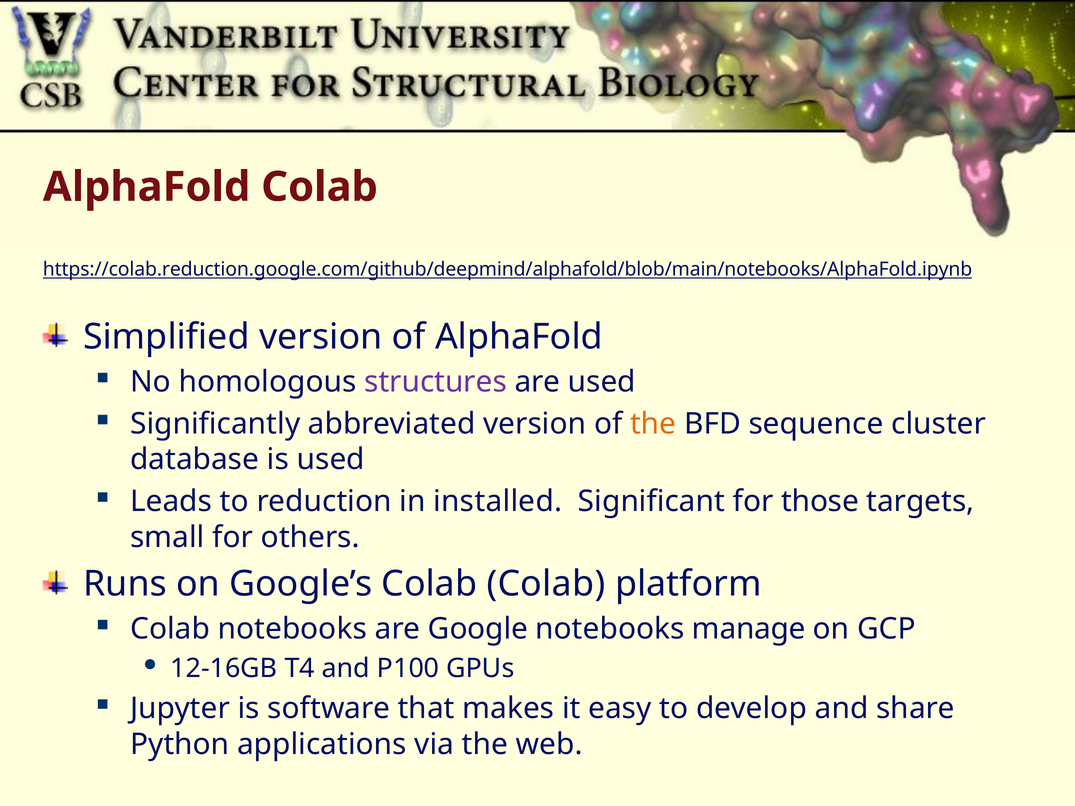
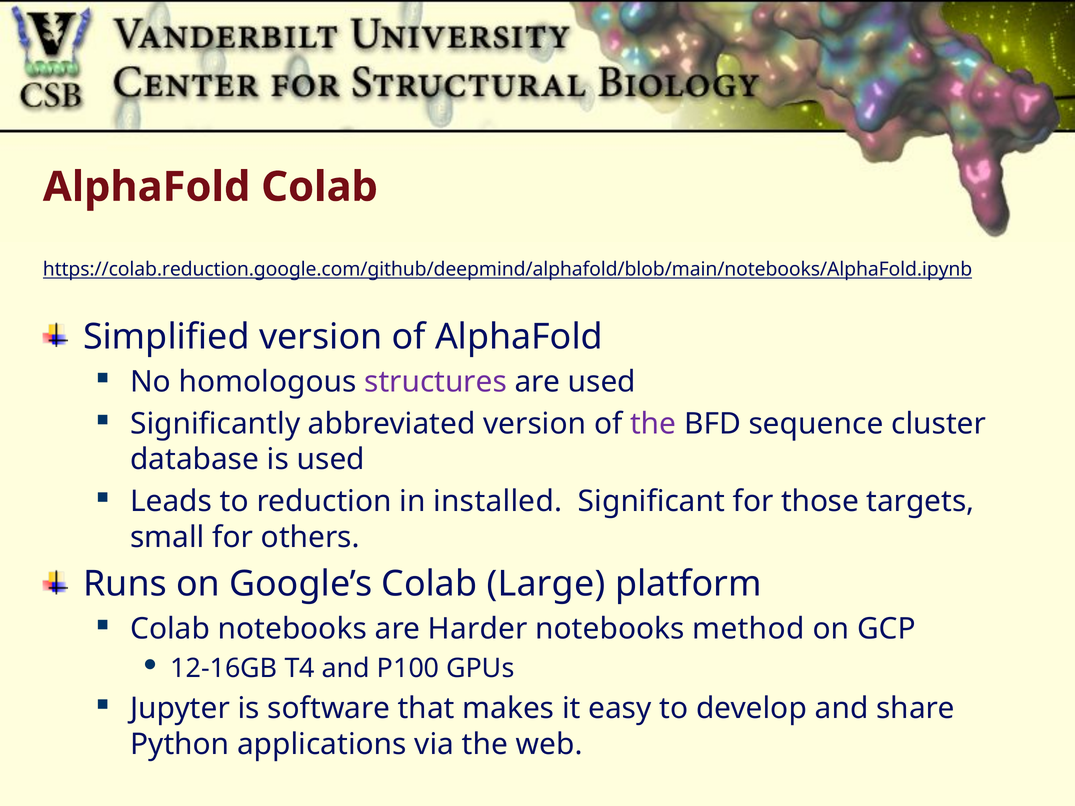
the colour: orange -> purple (653, 424)
Colab Colab: Colab -> Large (546, 584)
Google: Google -> Harder (478, 629)
manage: manage -> method (748, 629)
